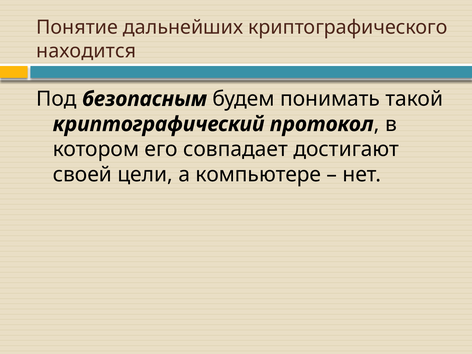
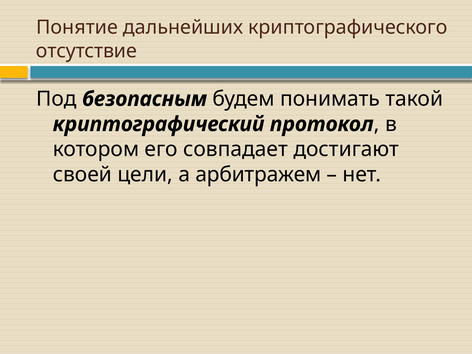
находится: находится -> отсутствие (86, 51)
компьютере: компьютере -> арбитражем (258, 175)
